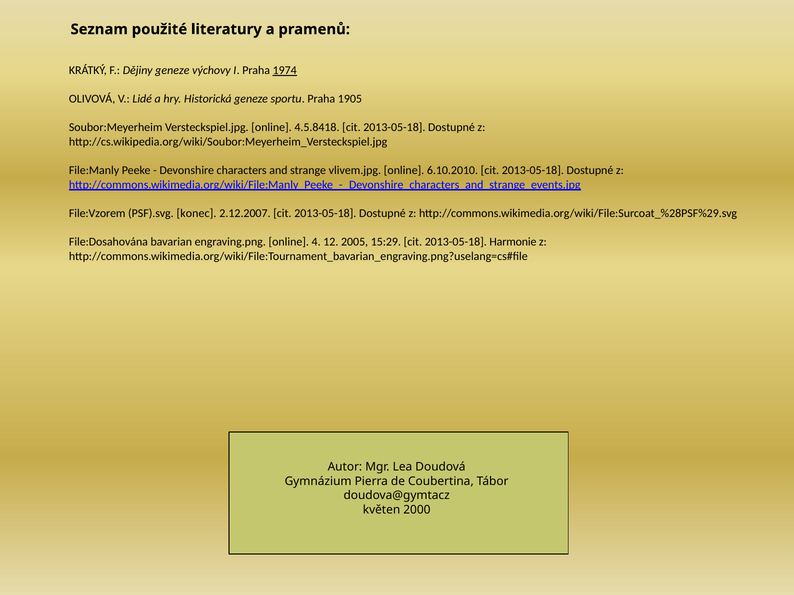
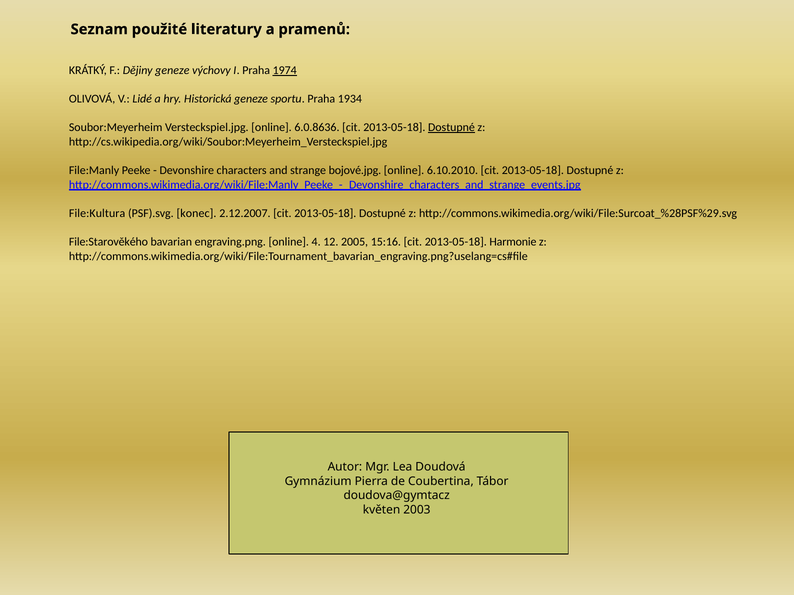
1905: 1905 -> 1934 (350, 99)
4.5.8418: 4.5.8418 -> 6.0.8636 (317, 128)
Dostupné underline: none -> present (451, 128)
vlivem.jpg: vlivem.jpg -> bojové.jpg (355, 170)
File:Vzorem: File:Vzorem -> File:Kultura (97, 214)
File:Dosahována: File:Dosahována -> File:Starověkého (108, 242)
15:29: 15:29 -> 15:16 (386, 242)
2000: 2000 -> 2003 (417, 510)
